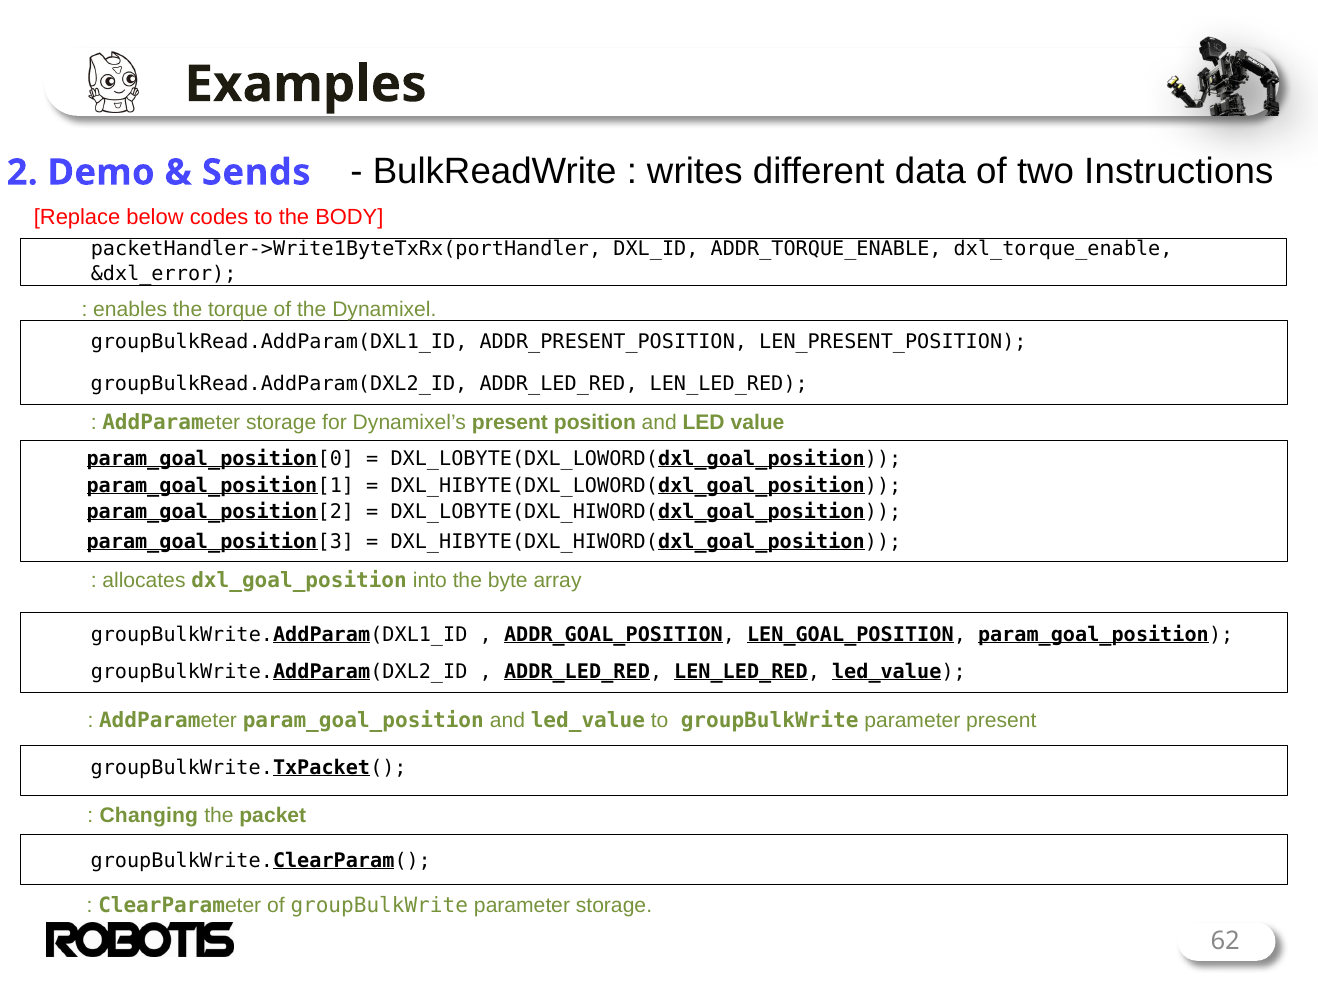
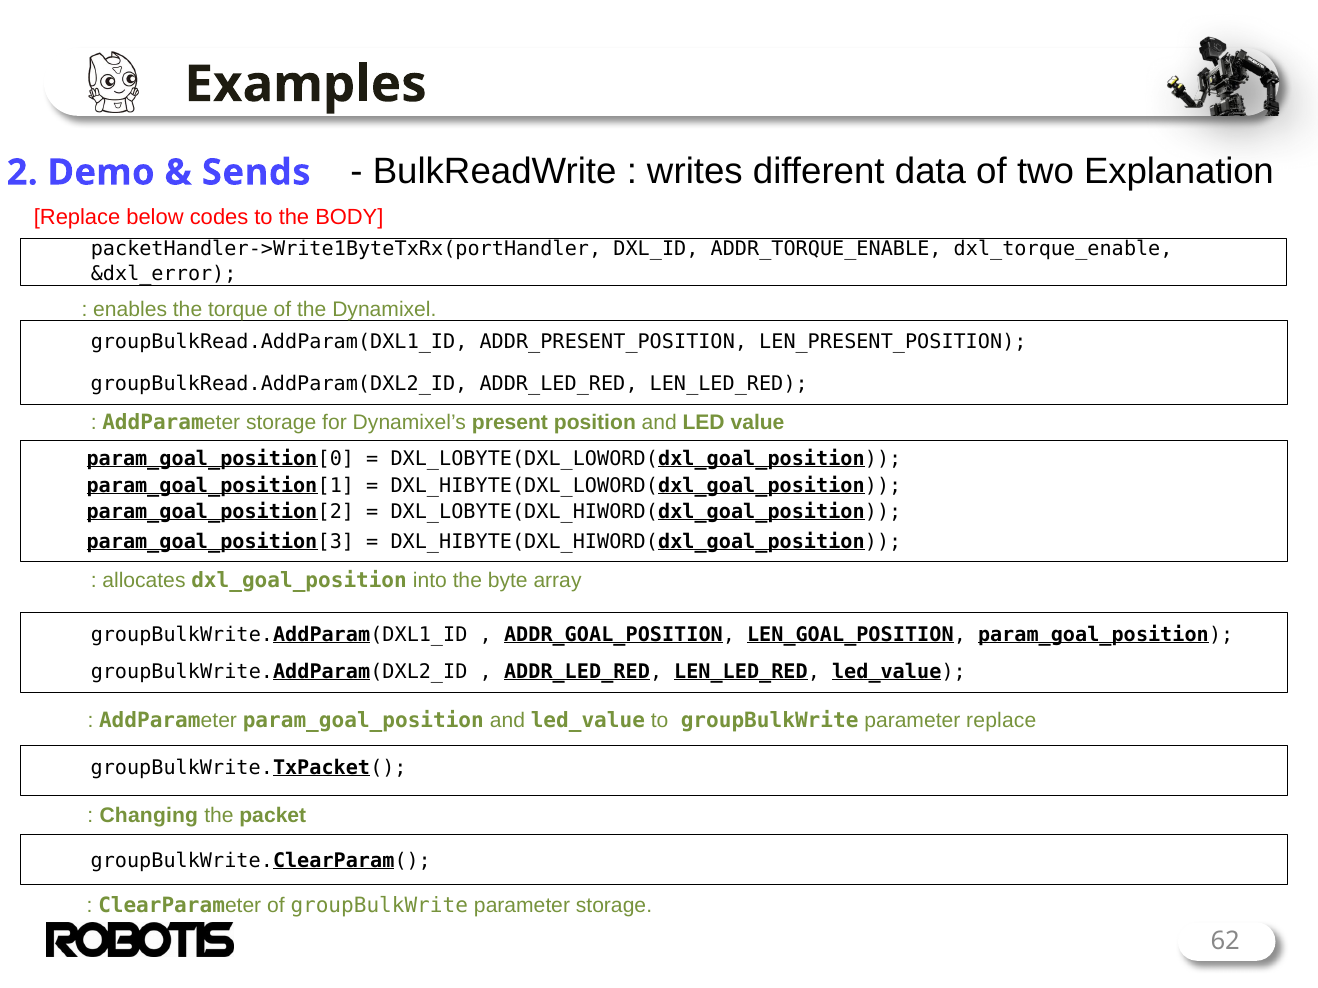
Instructions: Instructions -> Explanation (1179, 172)
parameter present: present -> replace (1001, 721)
